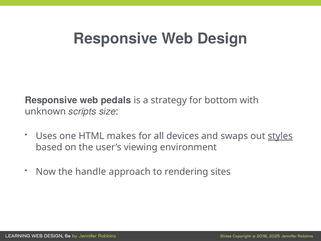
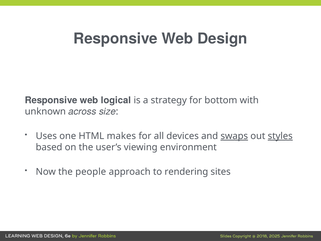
pedals: pedals -> logical (116, 100)
scripts: scripts -> across (82, 111)
swaps underline: none -> present (234, 136)
handle: handle -> people (91, 172)
